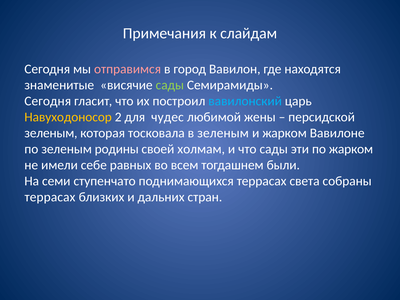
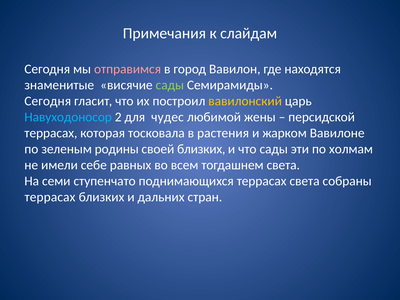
вавилонский colour: light blue -> yellow (245, 101)
Навуходоносор colour: yellow -> light blue (68, 117)
зеленым: зеленым -> террасах (51, 133)
в зеленым: зеленым -> растения (223, 133)
своей холмам: холмам -> близких (201, 149)
по жарком: жарком -> холмам (351, 149)
тогдашнем были: были -> света (283, 165)
